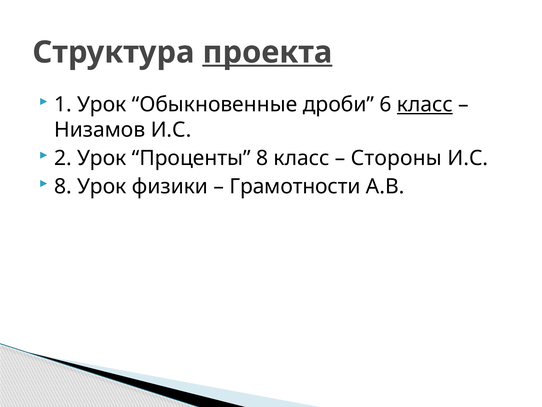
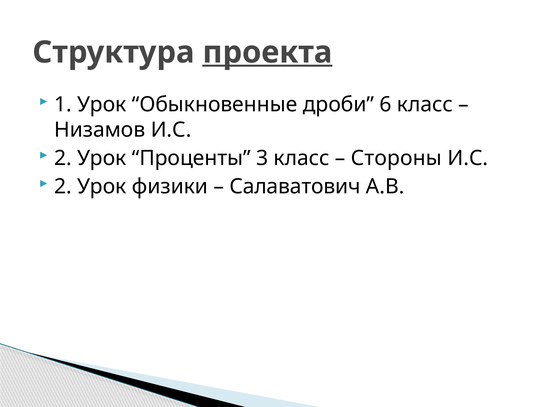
класс underline: present -> none (425, 105)
Проценты 8: 8 -> 3 (262, 158)
8: 8 -> 2 (63, 186)
Грамотности: Грамотности -> Салаватович (295, 186)
